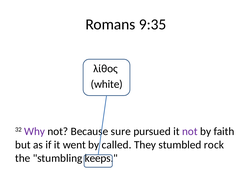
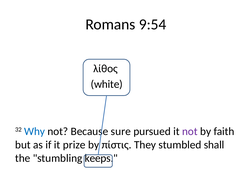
9:35: 9:35 -> 9:54 (153, 24)
Why colour: purple -> blue (35, 131)
went: went -> prize (74, 145)
called: called -> πίστις (117, 145)
rock: rock -> shall (214, 145)
